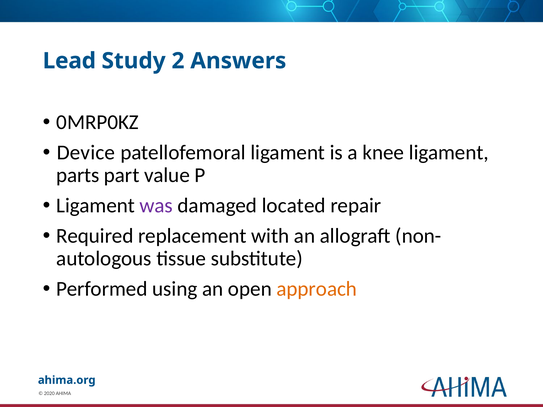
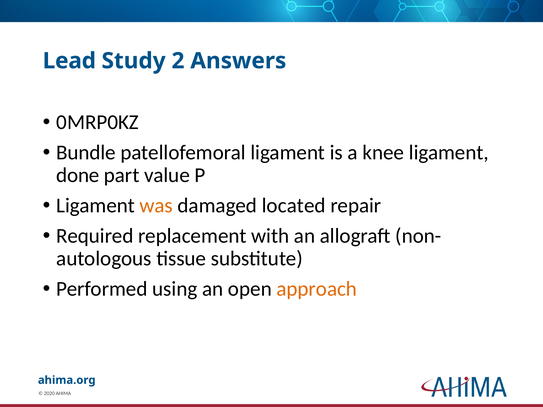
Device: Device -> Bundle (86, 153)
parts: parts -> done (78, 175)
was colour: purple -> orange (156, 206)
